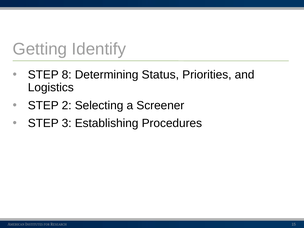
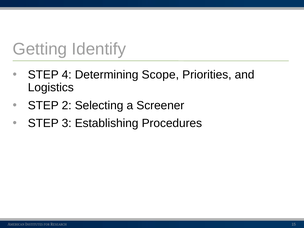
8: 8 -> 4 (67, 75)
Status: Status -> Scope (160, 75)
